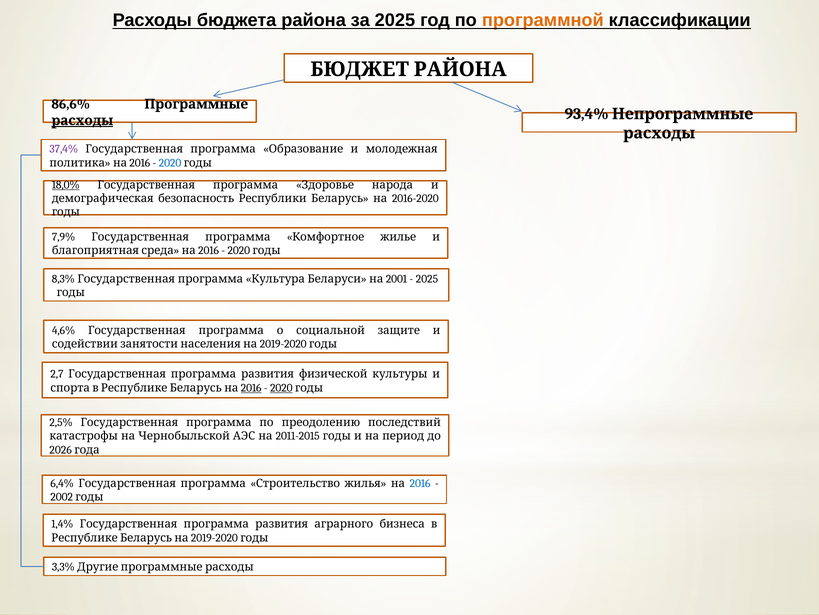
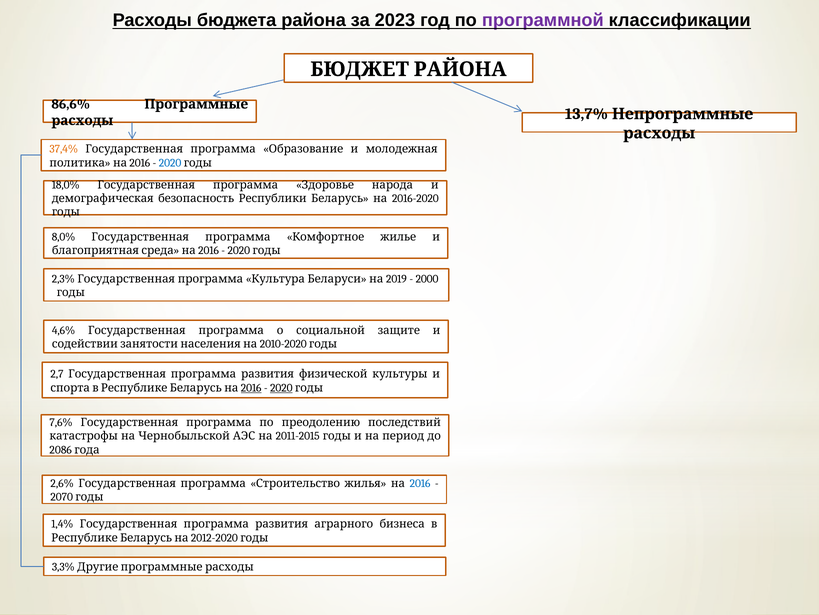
за 2025: 2025 -> 2023 (395, 20)
программной colour: orange -> purple (543, 20)
93,4%: 93,4% -> 13,7% (587, 114)
расходы underline: present -> none (82, 120)
37,4% colour: purple -> orange (64, 149)
18,0% underline: present -> none (66, 185)
7,9%: 7,9% -> 8,0% (64, 237)
8,3%: 8,3% -> 2,3% (63, 278)
2001: 2001 -> 2019 (396, 278)
2025: 2025 -> 2000 (427, 278)
2019-2020: 2019-2020 -> 2010-2020 (283, 344)
2,5%: 2,5% -> 7,6% (61, 422)
2026: 2026 -> 2086 (61, 449)
6,4%: 6,4% -> 2,6% (62, 483)
2002: 2002 -> 2070 (62, 496)
2019-2020: 2019-2020 -> 2012-2020 (214, 537)
